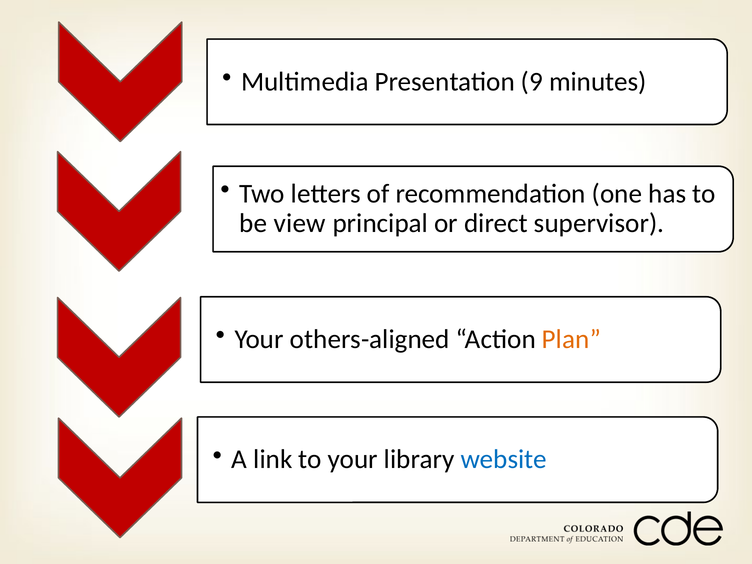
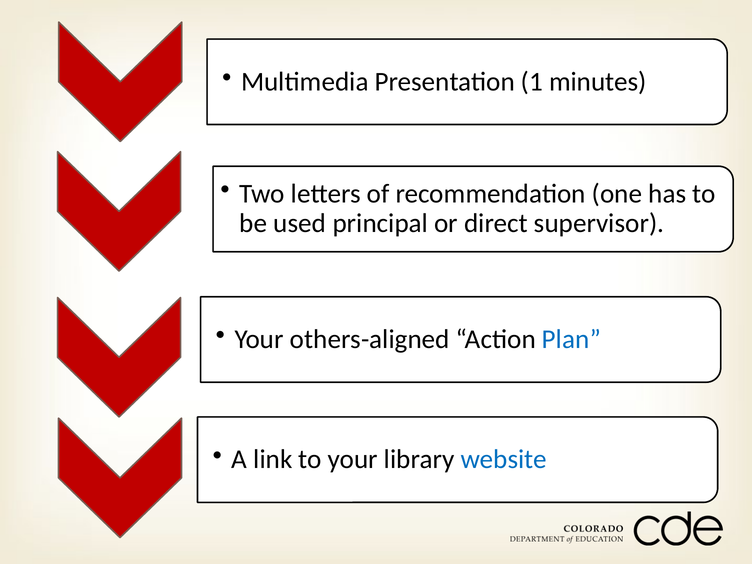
9: 9 -> 1 (532, 82)
view: view -> used (300, 223)
Plan colour: orange -> blue (571, 339)
